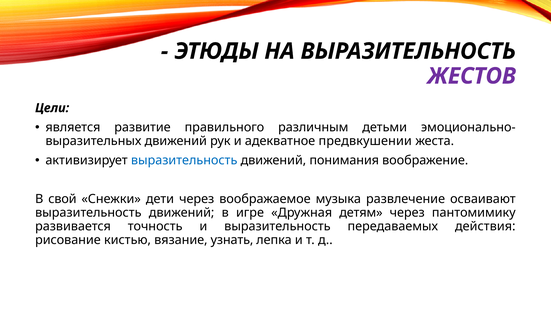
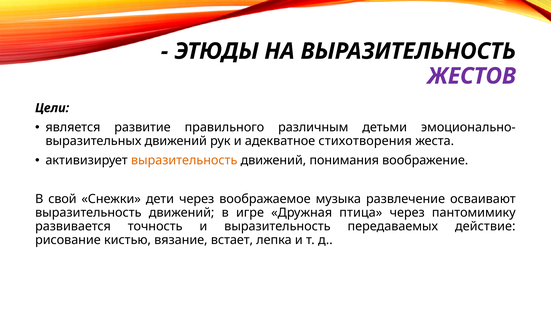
предвкушении: предвкушении -> стихотворения (365, 141)
выразительность colour: blue -> orange (184, 160)
детям: детям -> птица (361, 213)
действия: действия -> действие (485, 226)
узнать: узнать -> встает (232, 240)
